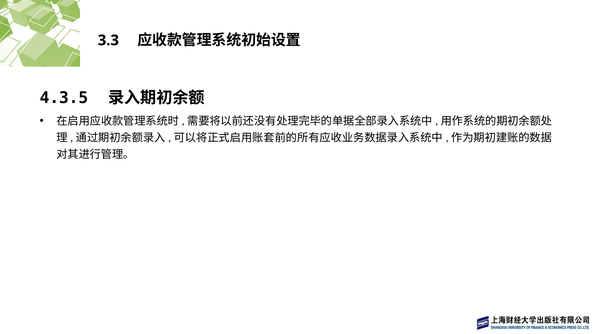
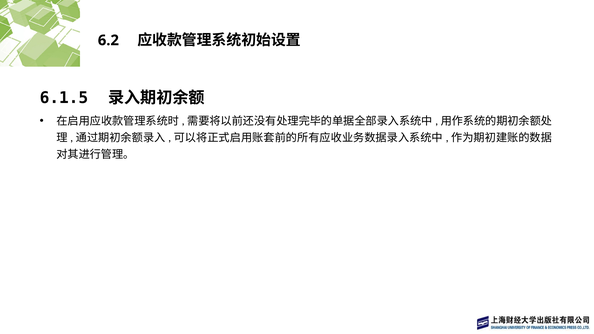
3.3: 3.3 -> 6.2 (108, 40)
4.3.5: 4.3.5 -> 6.1.5 (64, 98)
